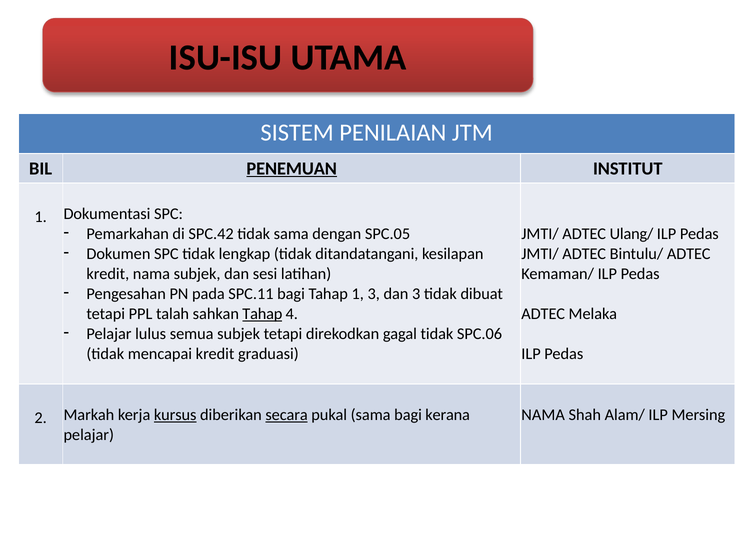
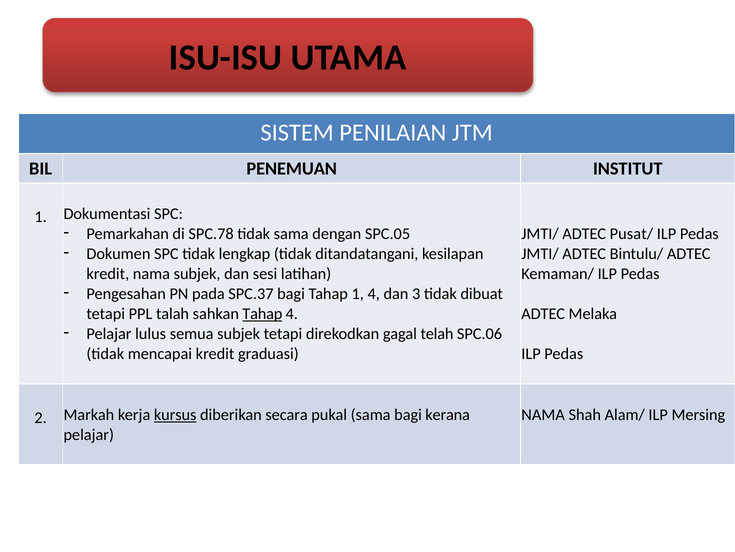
PENEMUAN underline: present -> none (292, 168)
SPC.42: SPC.42 -> SPC.78 (211, 234)
Ulang/: Ulang/ -> Pusat/ (631, 234)
SPC.11: SPC.11 -> SPC.37 (251, 294)
1 3: 3 -> 4 (374, 294)
gagal tidak: tidak -> telah (437, 334)
secara underline: present -> none (287, 414)
